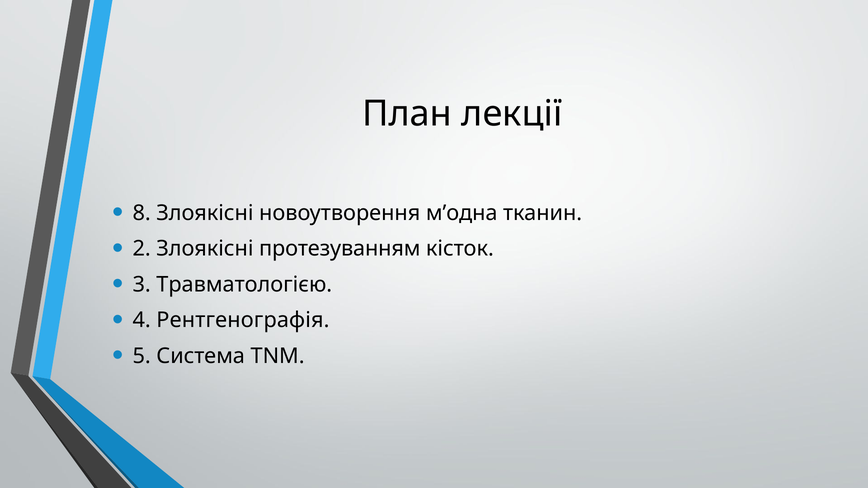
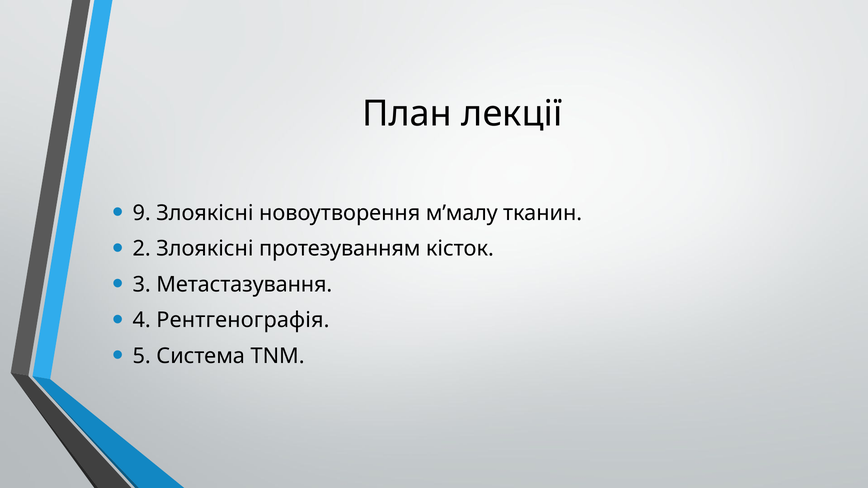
8: 8 -> 9 (142, 213)
м’одна: м’одна -> м’малу (462, 213)
Травматологією: Травматологією -> Метастазування (244, 285)
